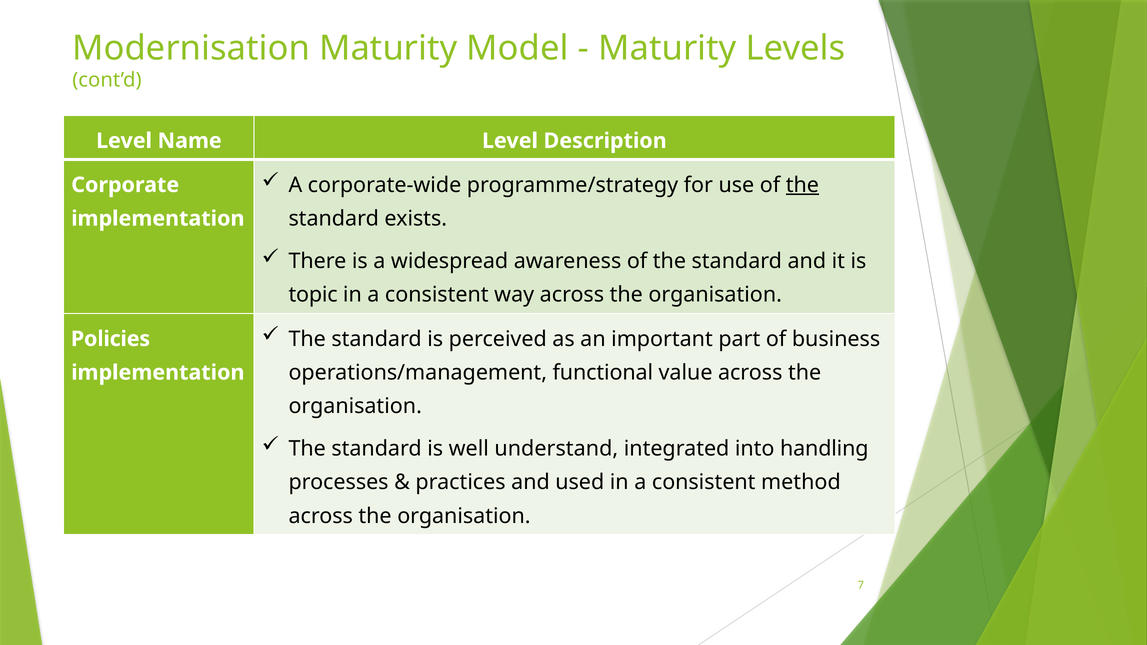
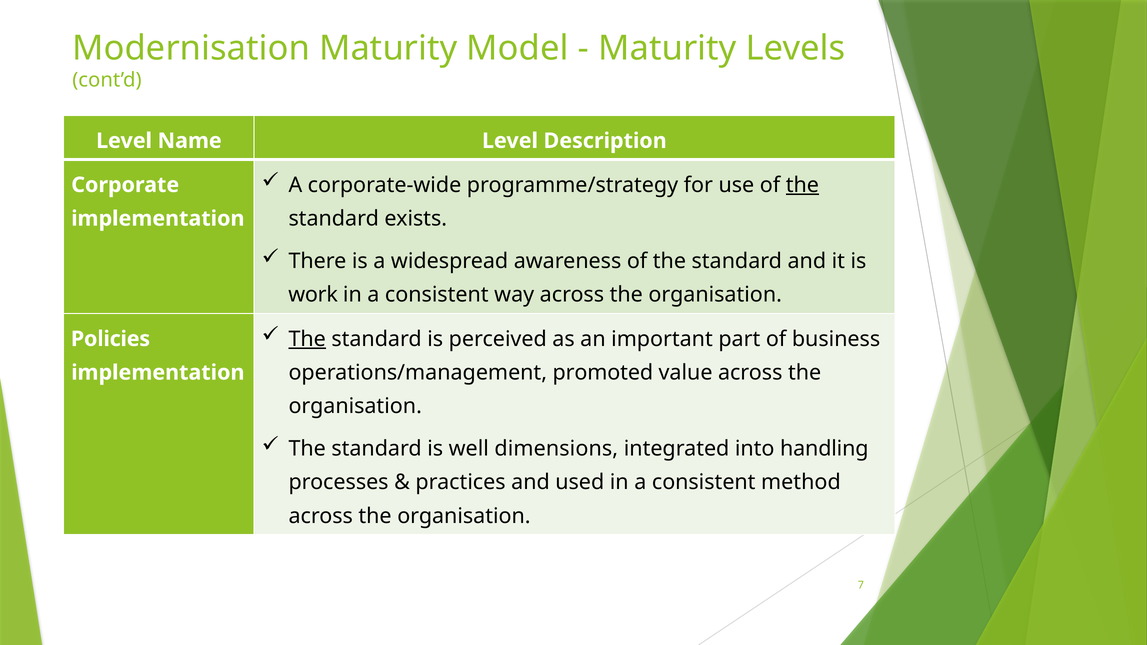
topic: topic -> work (313, 295)
The underline: none -> present (307, 339)
functional: functional -> promoted (603, 373)
understand: understand -> dimensions (556, 449)
